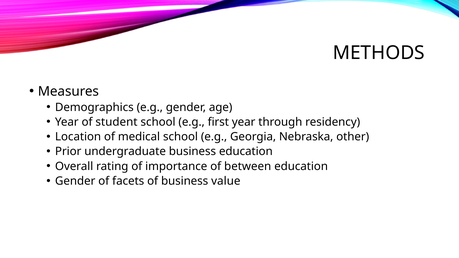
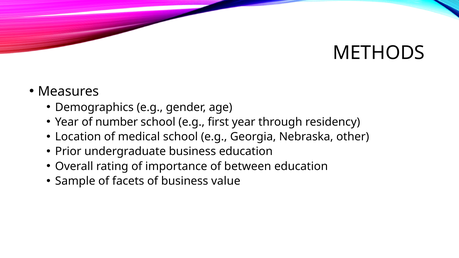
student: student -> number (117, 122)
Gender: Gender -> Sample (75, 181)
